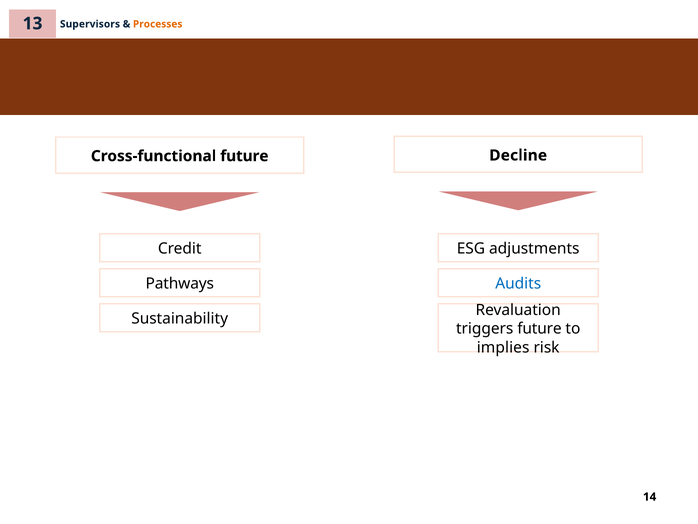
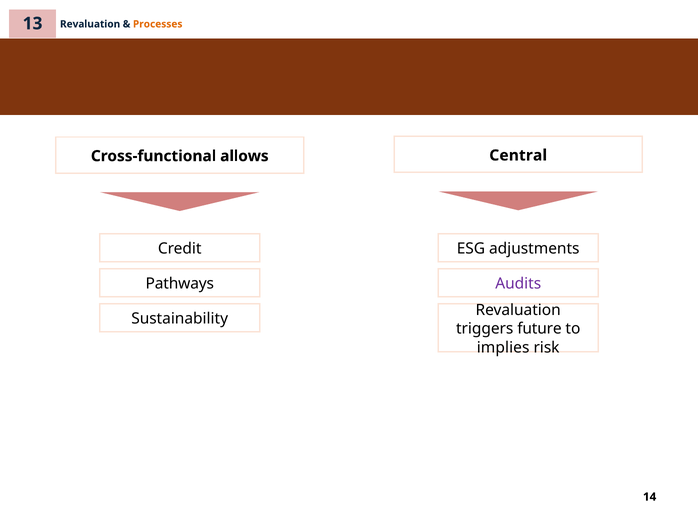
13 Supervisors: Supervisors -> Revaluation (90, 24)
Decline: Decline -> Central (518, 155)
Cross-functional future: future -> allows (244, 156)
Audits colour: blue -> purple (518, 284)
